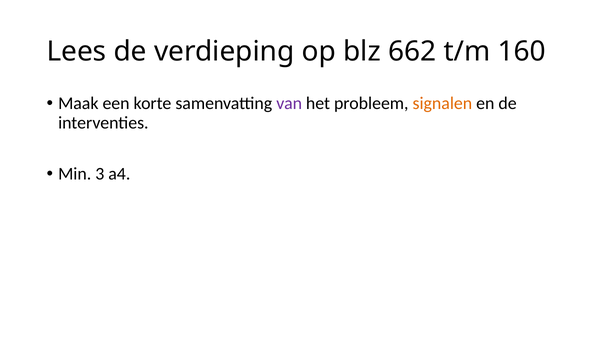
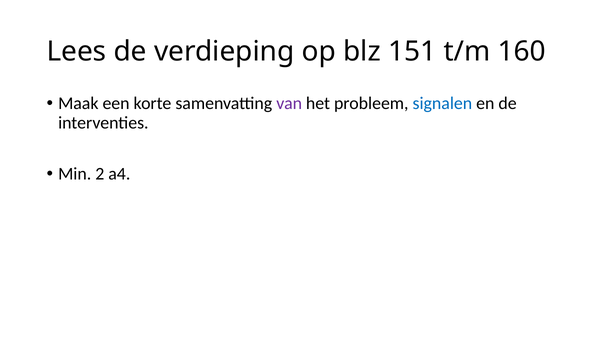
662: 662 -> 151 (412, 51)
signalen colour: orange -> blue (442, 103)
3: 3 -> 2 (100, 174)
